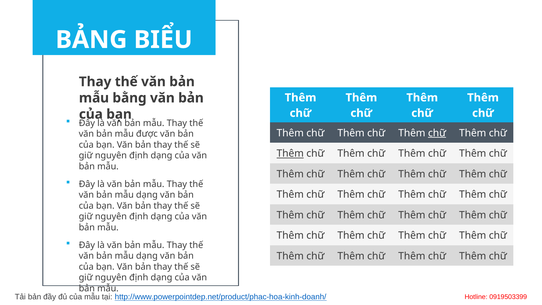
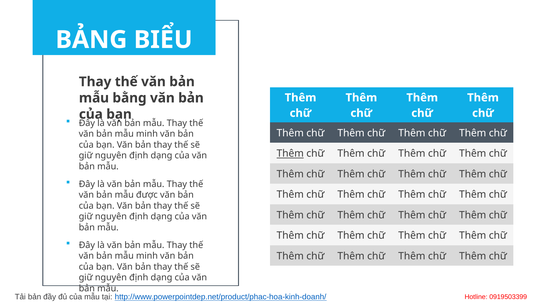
chữ underline: present -> none (437, 133)
được: được -> minh (147, 134)
dạng: dạng -> được (147, 195)
dạng: dạng -> minh (147, 256)
